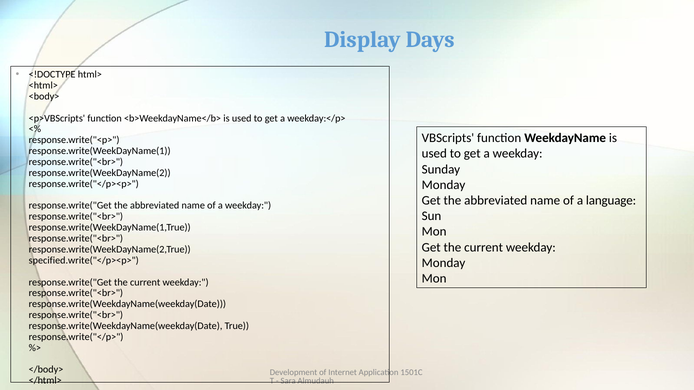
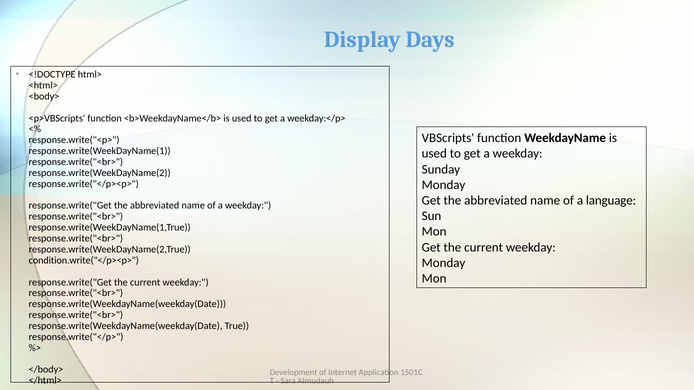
specified.write("</p><p>: specified.write("</p><p> -> condition.write("</p><p> (84, 261)
